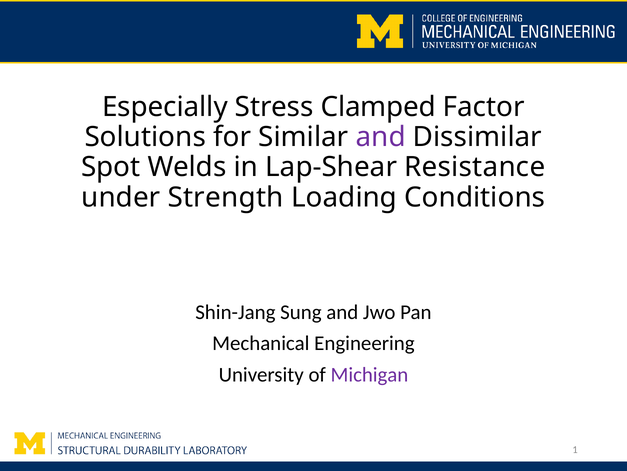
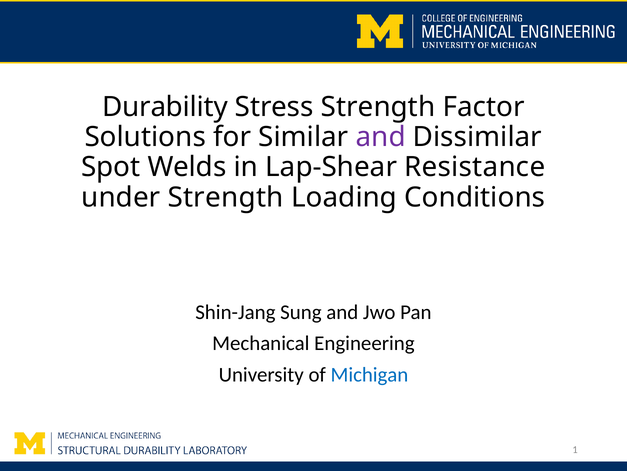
Especially: Especially -> Durability (165, 107)
Stress Clamped: Clamped -> Strength (378, 107)
Michigan colour: purple -> blue (369, 374)
